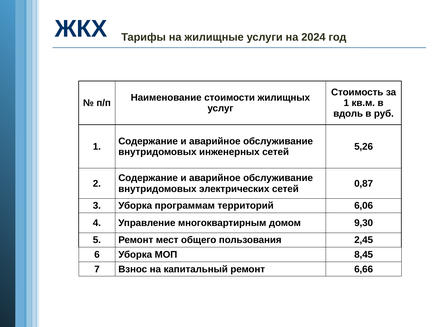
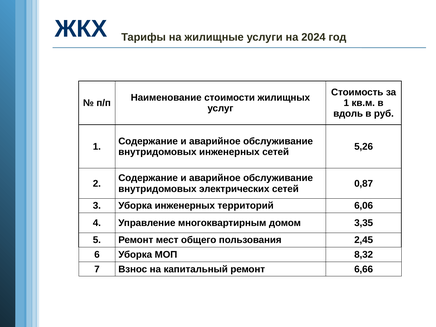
Уборка программам: программам -> инженерных (185, 206)
9,30: 9,30 -> 3,35 (364, 223)
8,45: 8,45 -> 8,32 (364, 255)
